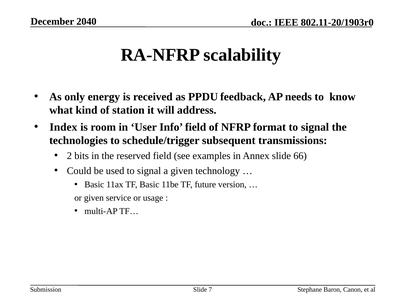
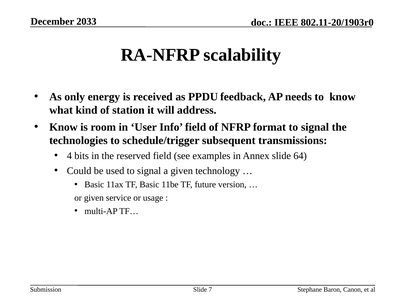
2040: 2040 -> 2033 (86, 21)
Index: Index -> Know (63, 127)
2: 2 -> 4 (69, 156)
66: 66 -> 64 (300, 156)
